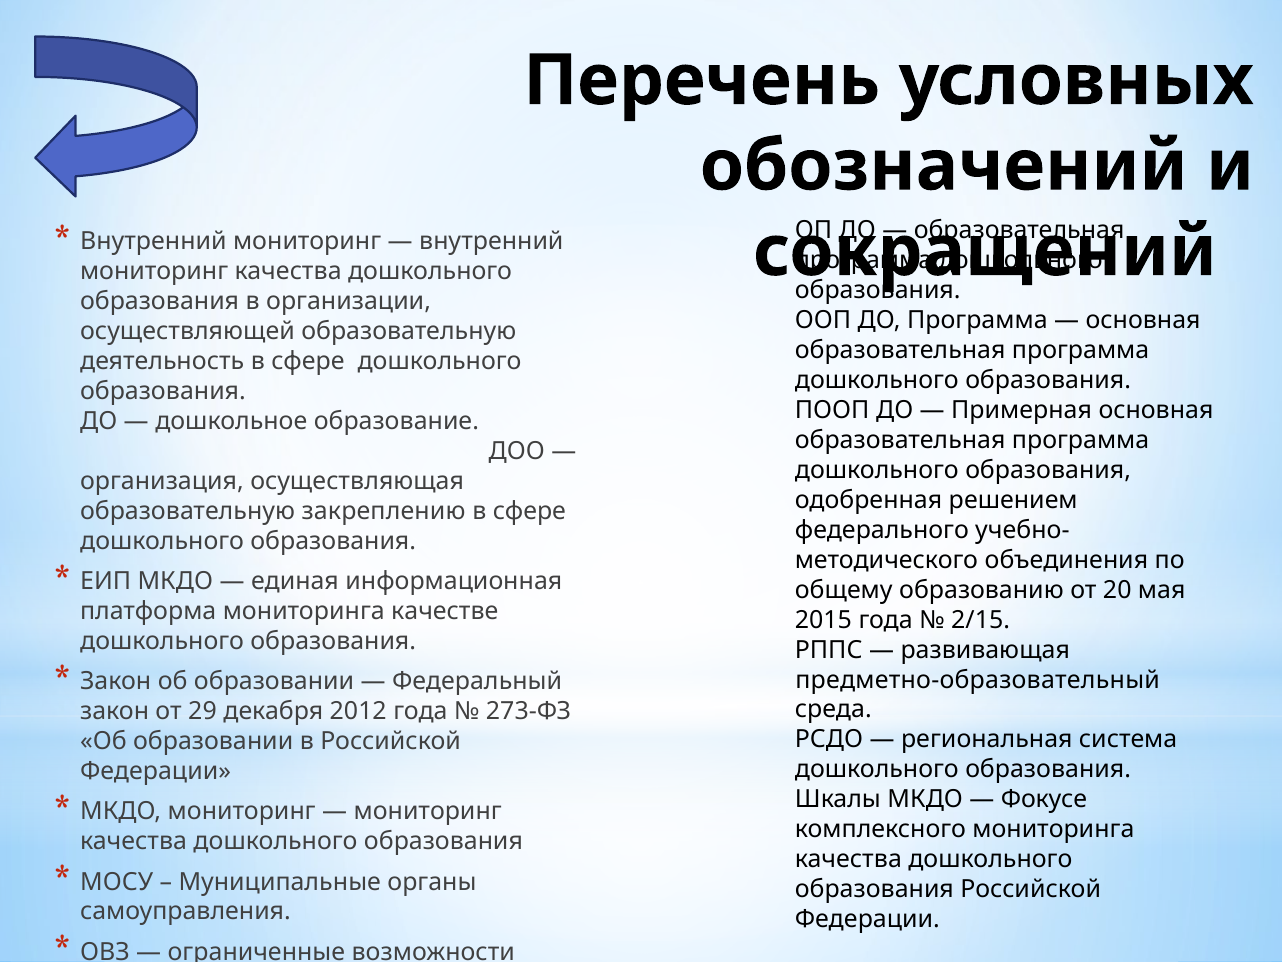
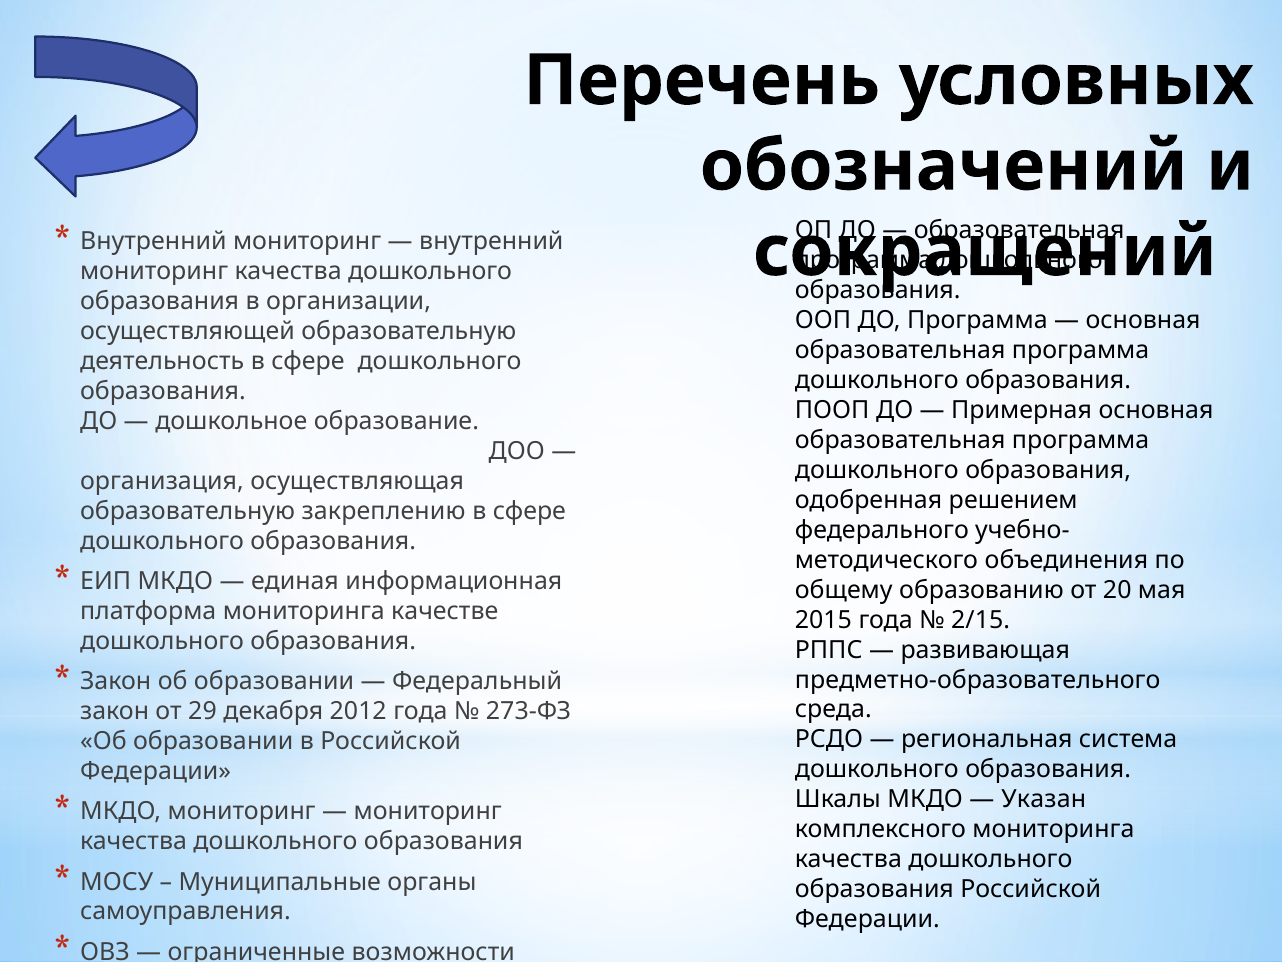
предметно-образовательный: предметно-образовательный -> предметно-образовательного (978, 679)
Фокусе: Фокусе -> Указан (1044, 799)
